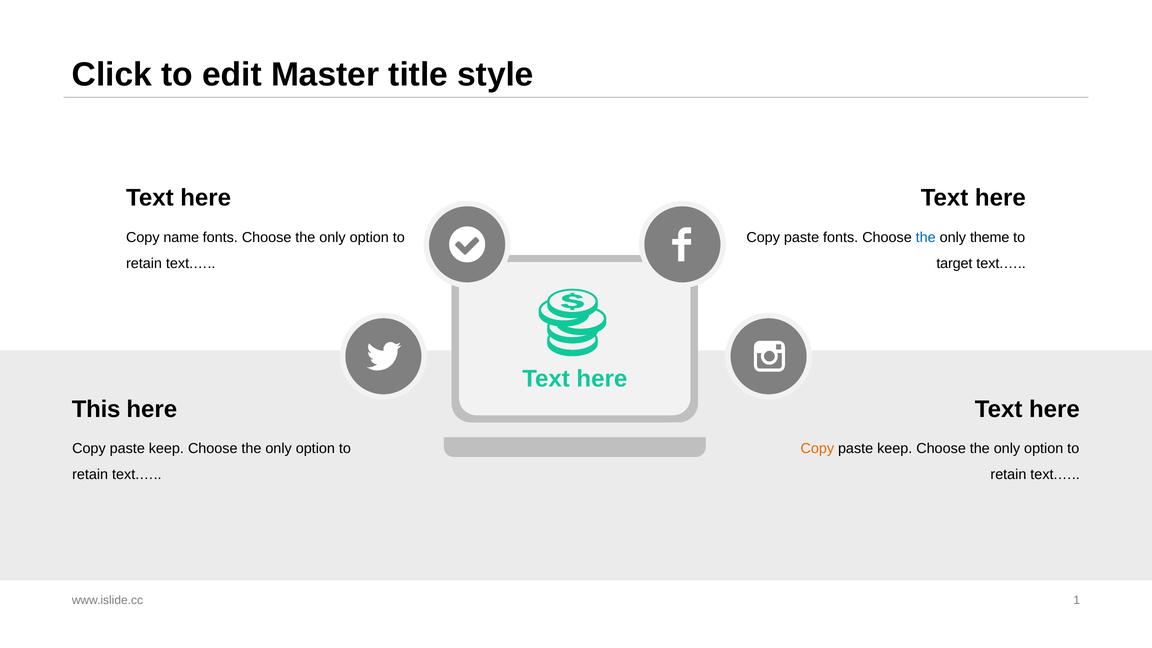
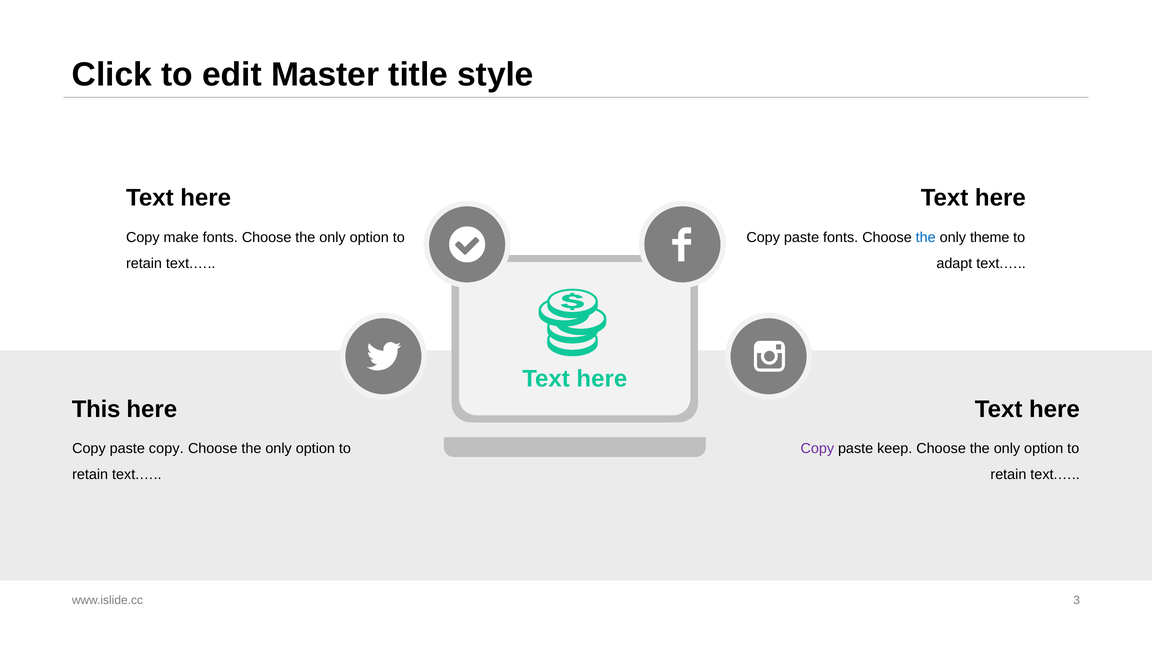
name: name -> make (181, 238)
target: target -> adapt (954, 263)
keep: keep -> copy (166, 449)
Copy colour: orange -> purple (817, 449)
1: 1 -> 3 (1077, 600)
